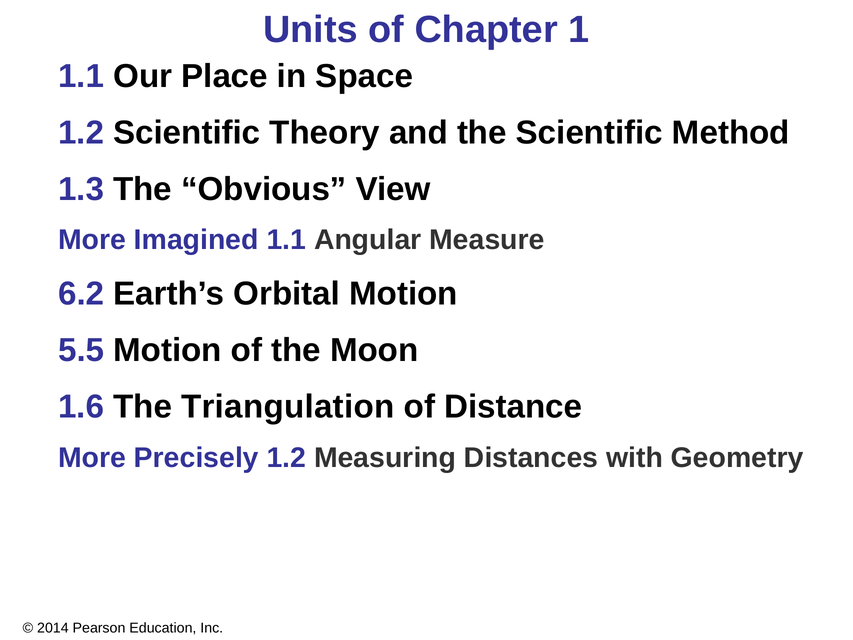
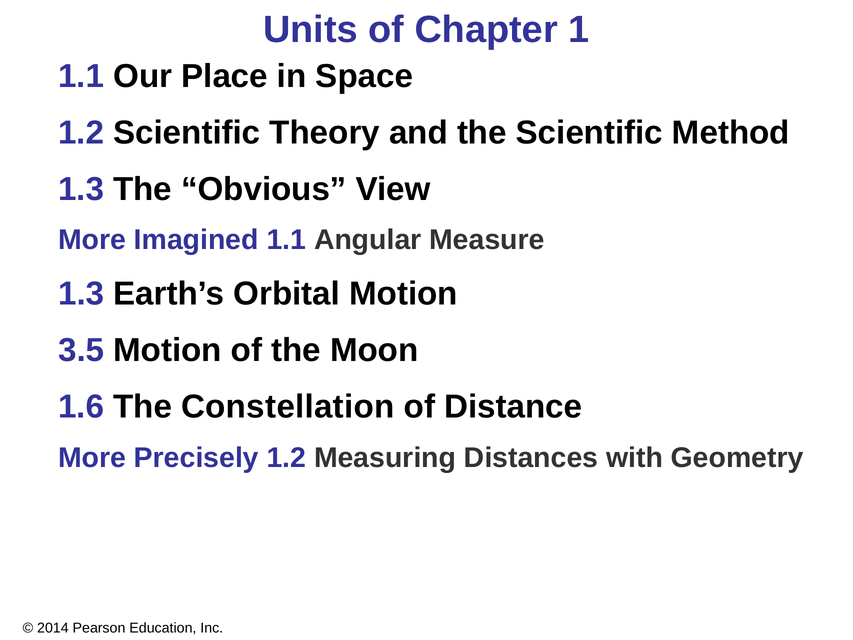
6.2: 6.2 -> 1.3 (81, 294)
5.5: 5.5 -> 3.5 (81, 350)
Triangulation: Triangulation -> Constellation (288, 407)
